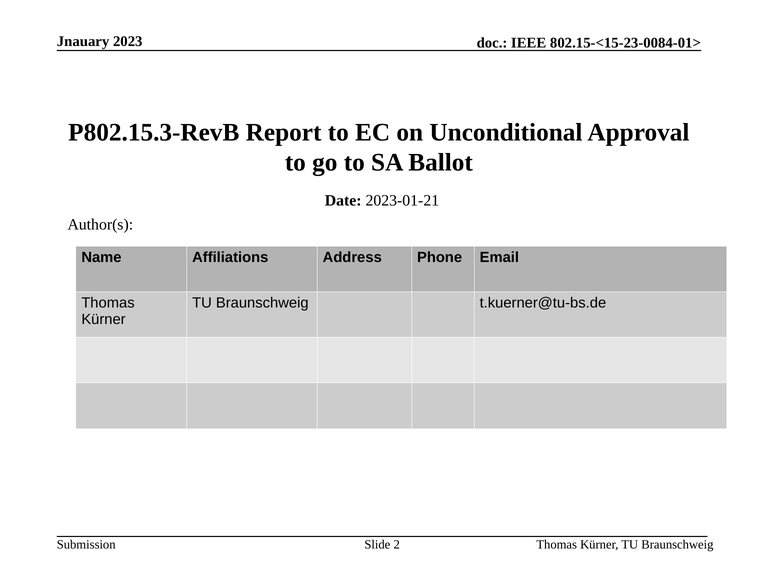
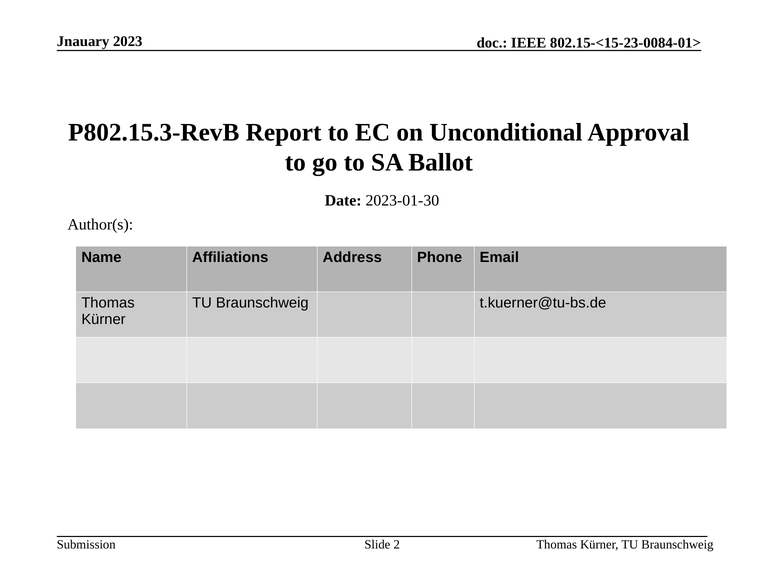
2023-01-21: 2023-01-21 -> 2023-01-30 (402, 201)
